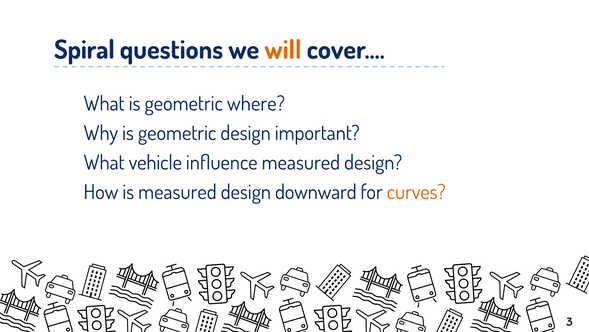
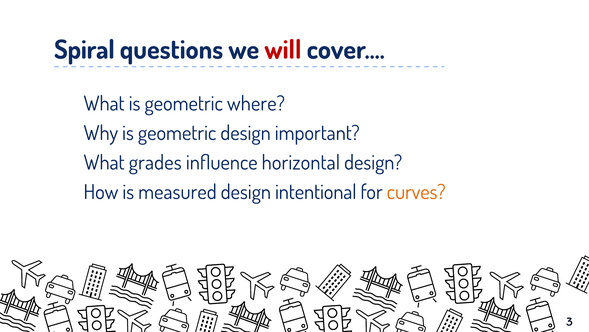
will colour: orange -> red (283, 50)
vehicle: vehicle -> grades (155, 162)
influence measured: measured -> horizontal (301, 162)
downward: downward -> intentional (316, 192)
